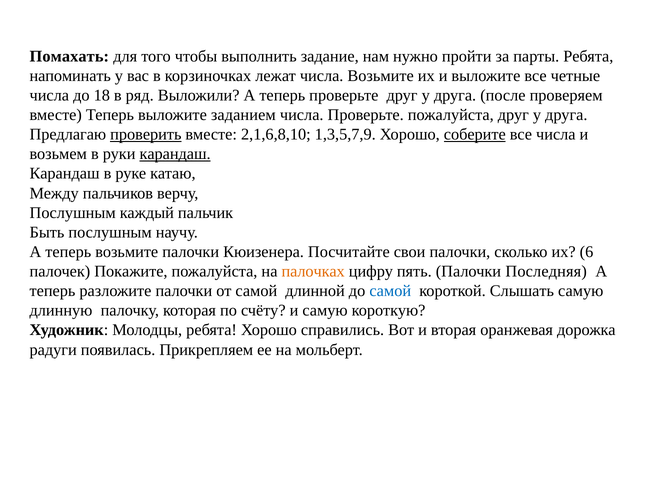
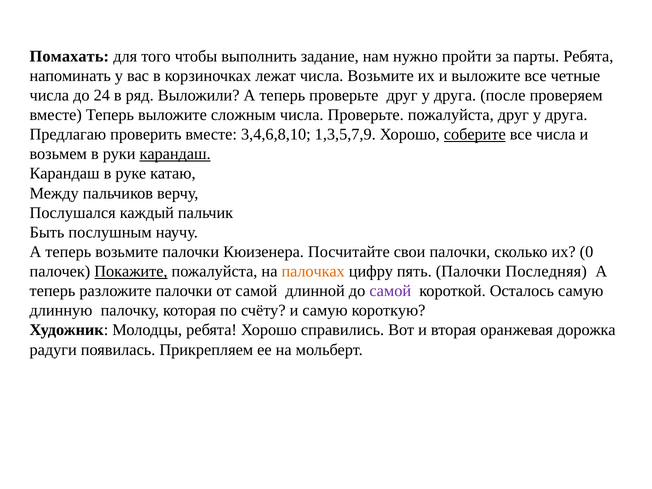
18: 18 -> 24 (102, 95)
заданием: заданием -> сложным (243, 115)
проверить underline: present -> none (146, 134)
2,1,6,8,10: 2,1,6,8,10 -> 3,4,6,8,10 (276, 134)
Послушным: Послушным -> Послушался (73, 213)
6: 6 -> 0 (586, 252)
Покажите underline: none -> present (131, 271)
самой colour: blue -> purple (390, 291)
Слышать: Слышать -> Осталось (522, 291)
